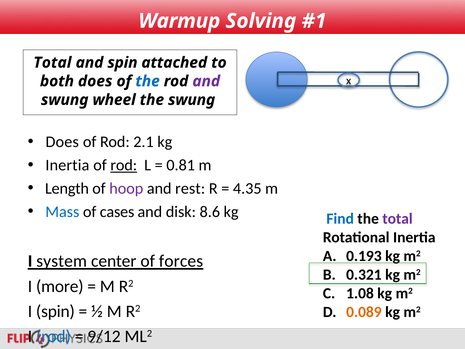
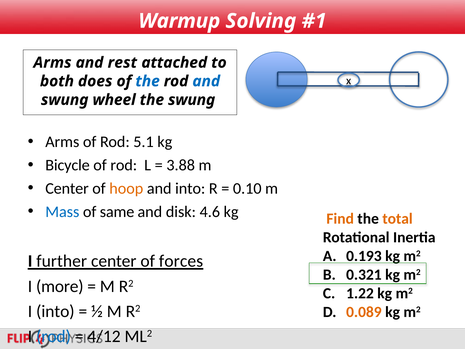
Total: Total -> Arms (52, 63)
and spin: spin -> rest (122, 63)
and colour: purple -> blue (206, 81)
Does: Does -> Arms (62, 142)
2.1: 2.1 -> 5.1 (144, 142)
Inertia: Inertia -> Bicycle (68, 165)
rod underline: present -> none (124, 165)
0.81: 0.81 -> 3.88 (181, 165)
Length: Length -> Center (67, 188)
hoop colour: purple -> orange (126, 188)
and rest: rest -> into (190, 188)
4.35: 4.35 -> 0.10 (247, 188)
cases: cases -> same (117, 212)
8.6: 8.6 -> 4.6 (210, 212)
Find colour: blue -> orange (340, 219)
total colour: purple -> orange (398, 219)
system: system -> further (62, 261)
1.08: 1.08 -> 1.22 (360, 293)
I spin: spin -> into (55, 311)
9/12: 9/12 -> 4/12 (104, 336)
